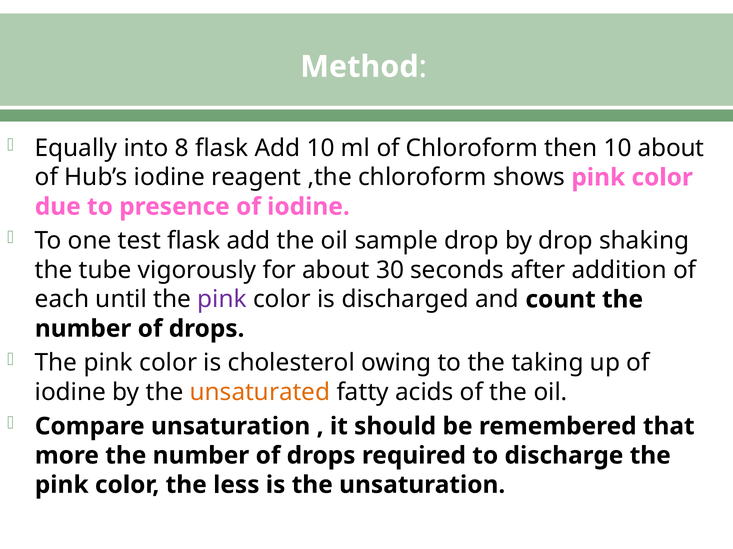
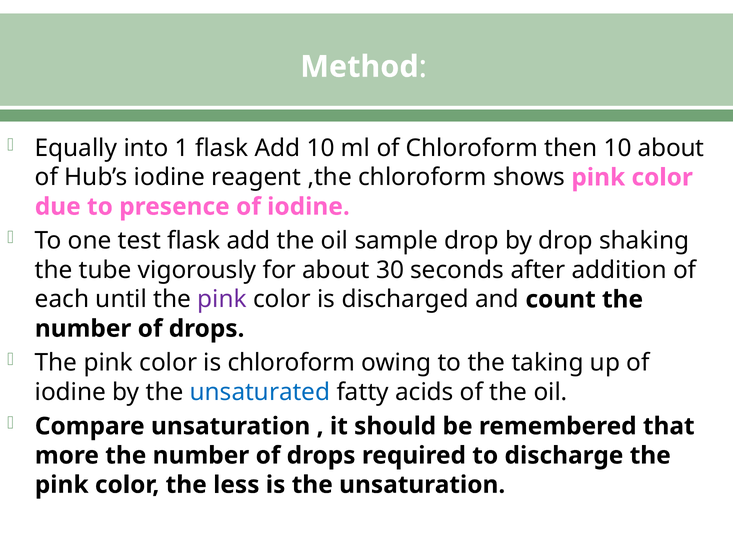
8: 8 -> 1 (182, 148)
is cholesterol: cholesterol -> chloroform (291, 363)
unsaturated colour: orange -> blue (260, 393)
